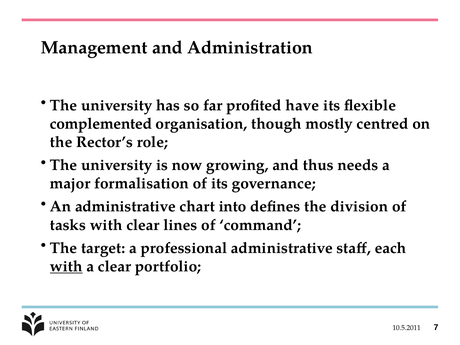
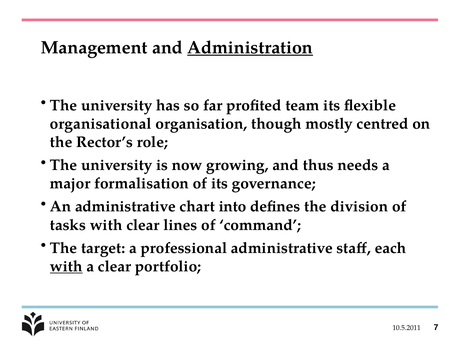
Administration underline: none -> present (250, 48)
have: have -> team (302, 105)
complemented: complemented -> organisational (101, 124)
